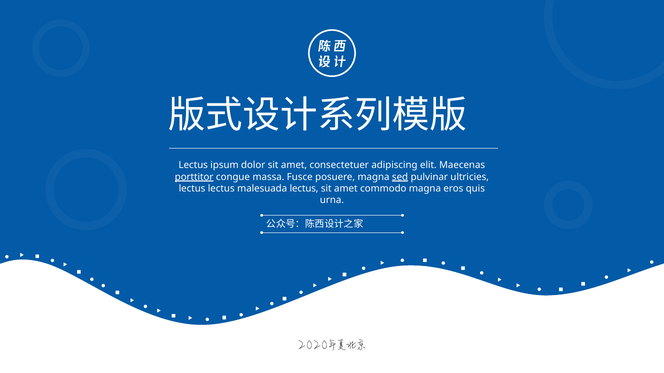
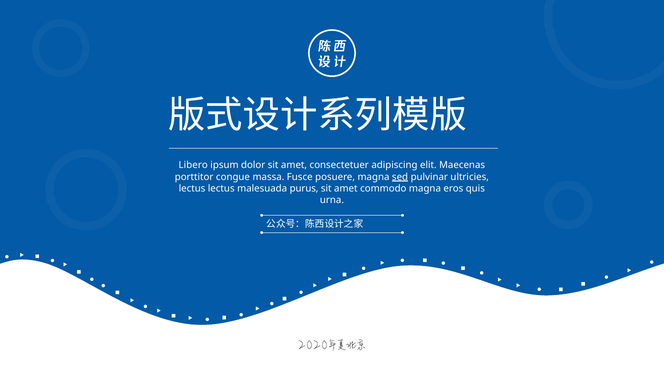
Lectus: Lectus -> Libero (193, 165)
porttitor underline: present -> none (194, 177)
malesuada lectus: lectus -> purus (304, 189)
